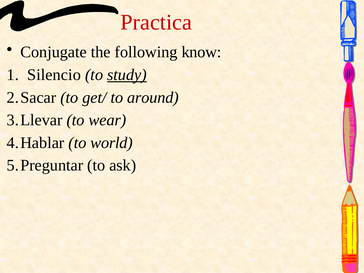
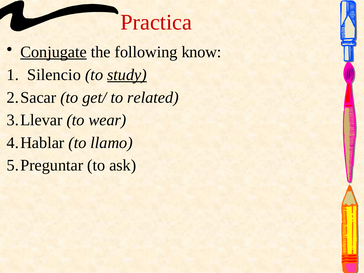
Conjugate underline: none -> present (54, 52)
around: around -> related (153, 97)
world: world -> llamo (112, 143)
